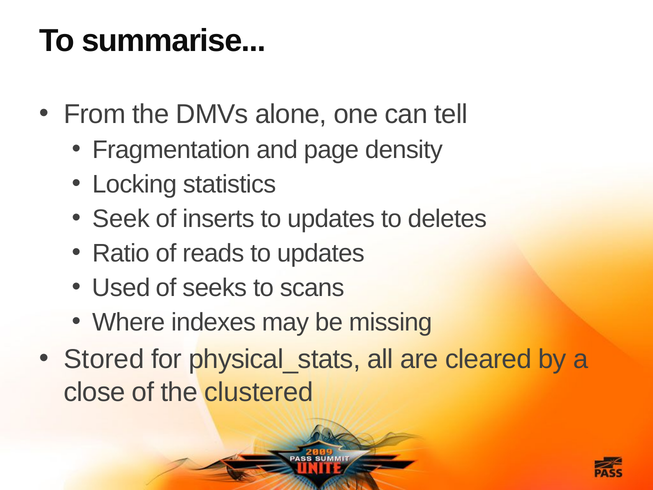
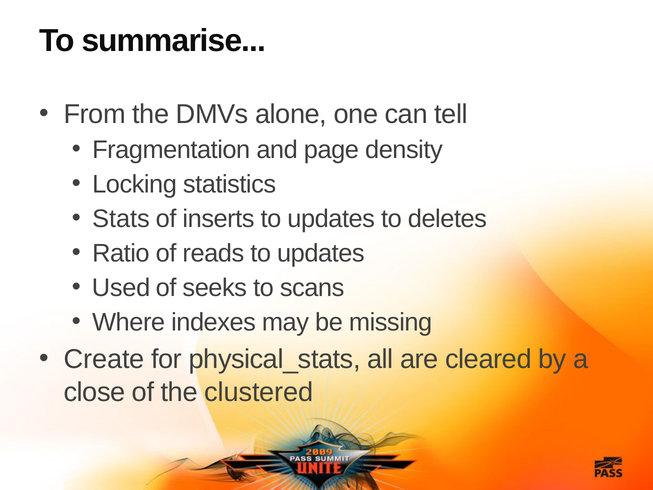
Seek: Seek -> Stats (121, 219)
Stored: Stored -> Create (104, 359)
